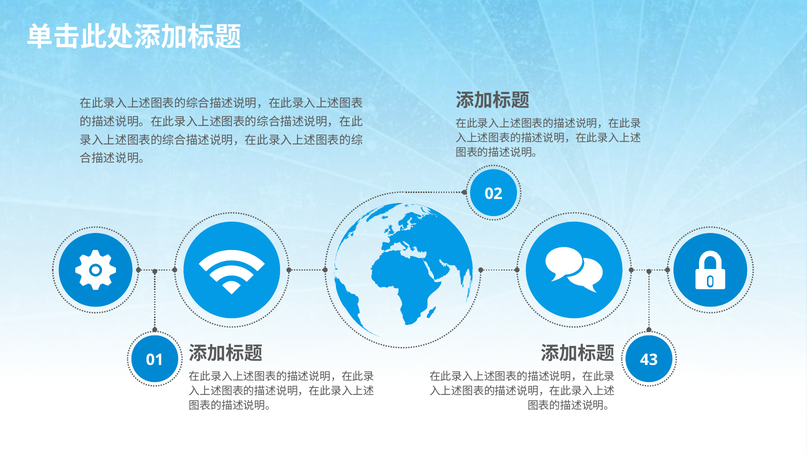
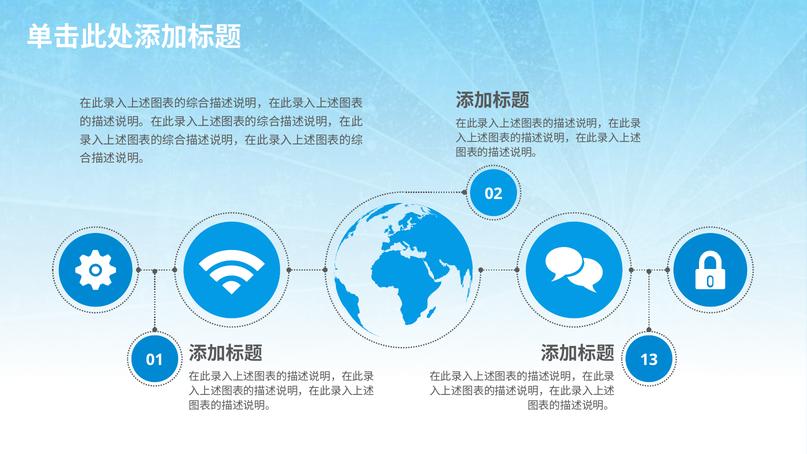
43: 43 -> 13 (649, 360)
